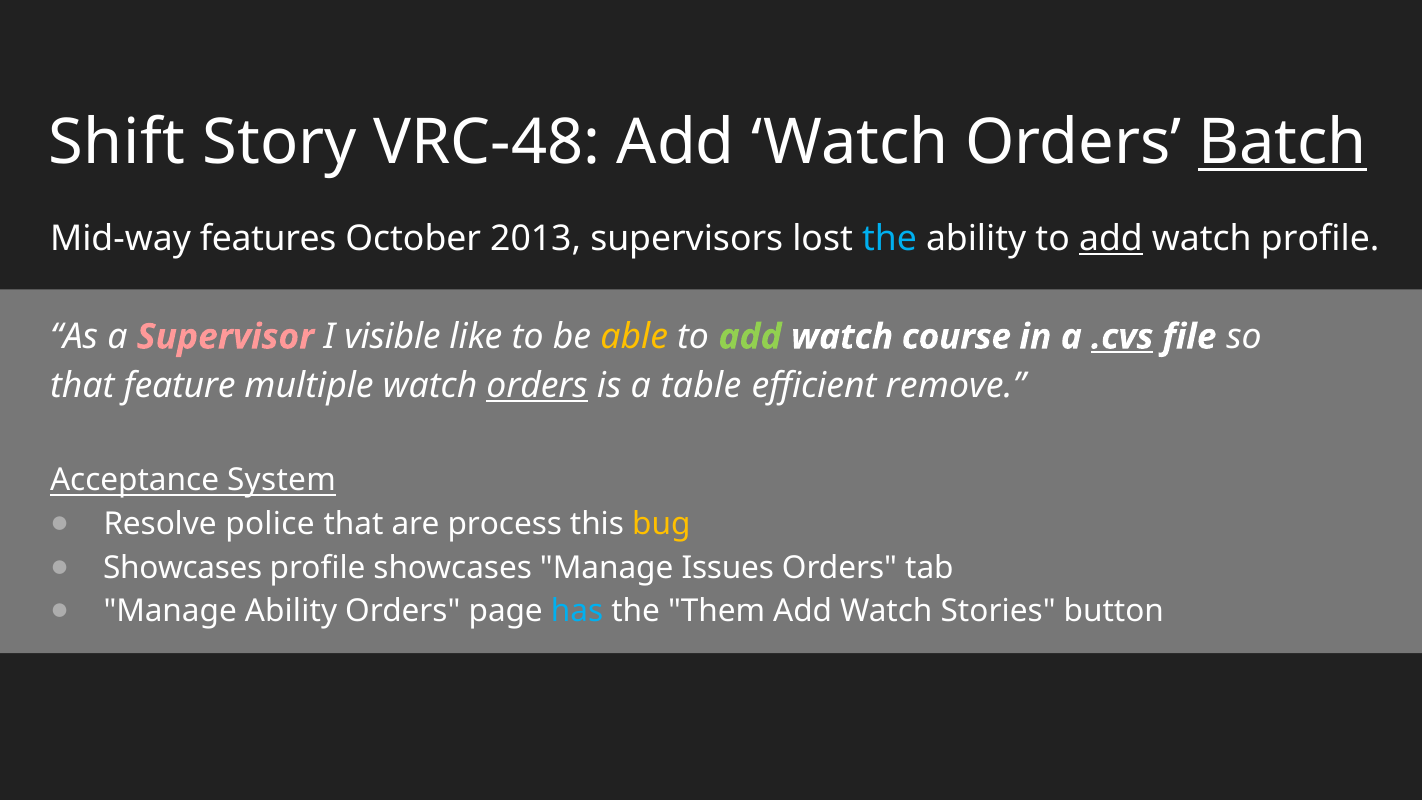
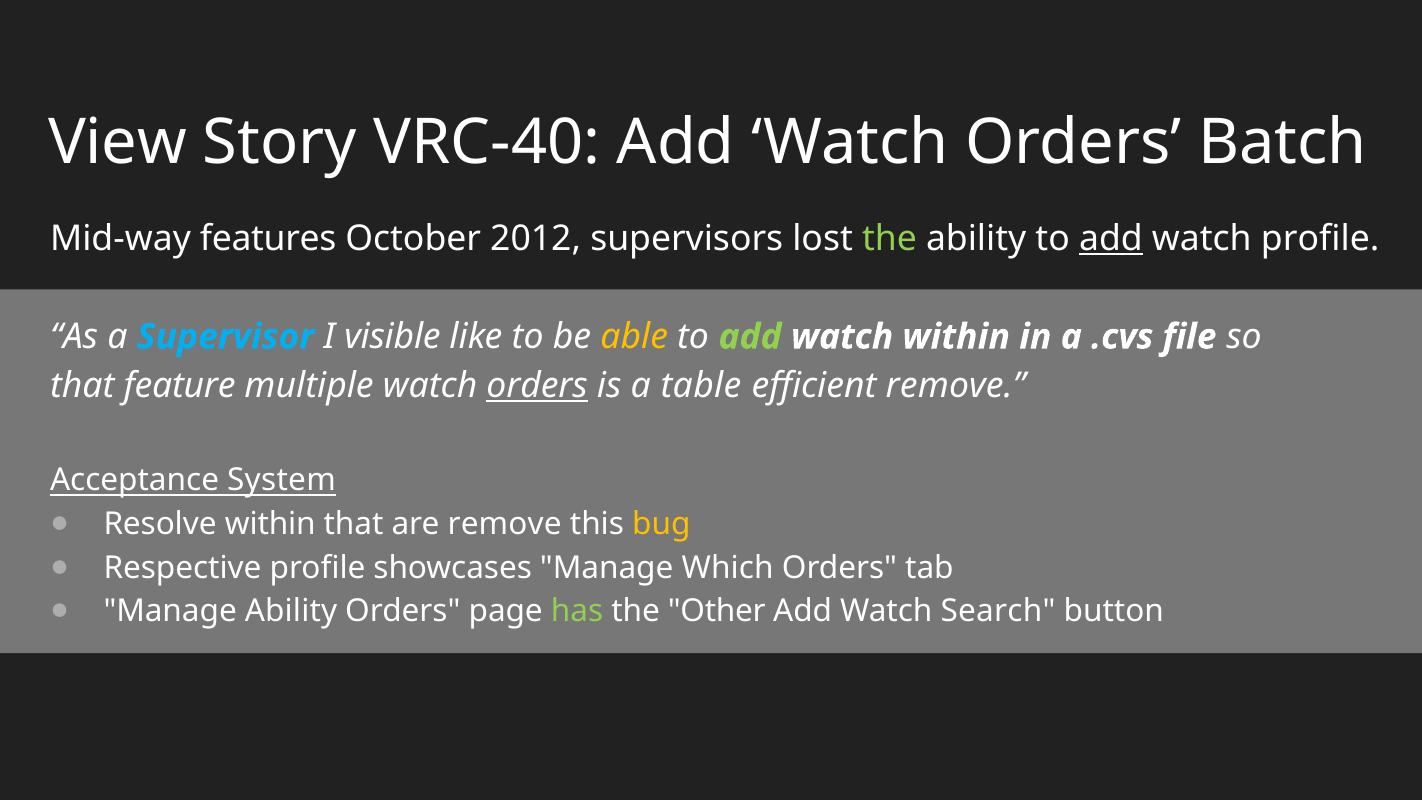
Shift: Shift -> View (118, 142)
VRC-48: VRC-48 -> VRC-40 (487, 142)
Batch underline: present -> none (1282, 142)
2013: 2013 -> 2012 (536, 239)
the colour: light blue -> light green (890, 239)
Supervisor colour: pink -> light blue (225, 337)
watch course: course -> within (956, 337)
.cvs underline: present -> none (1122, 337)
Resolve police: police -> within (270, 524)
are process: process -> remove (505, 524)
Showcases: Showcases -> Respective (182, 568)
Issues: Issues -> Which (728, 568)
has colour: light blue -> light green (577, 611)
Them: Them -> Other (717, 611)
Stories: Stories -> Search (998, 611)
